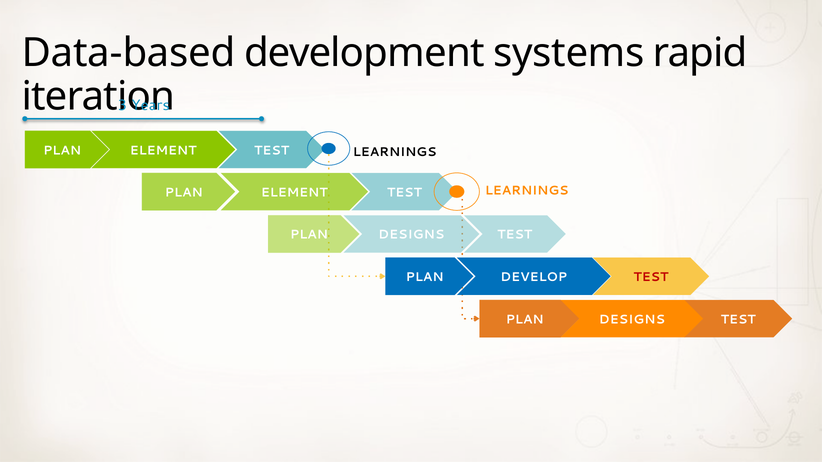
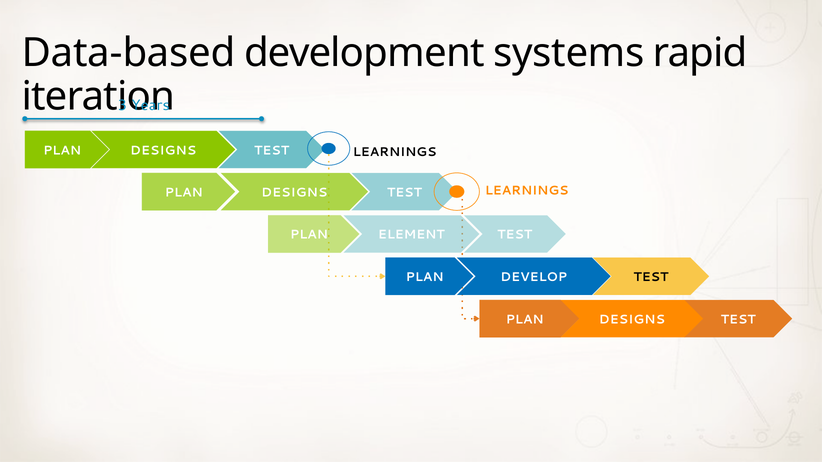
ELEMENT: ELEMENT -> DESIGNS (163, 150)
ELEMENT: ELEMENT -> DESIGNS (294, 193)
DESIGNS: DESIGNS -> ELEMENT (411, 235)
TEST colour: red -> black (651, 277)
